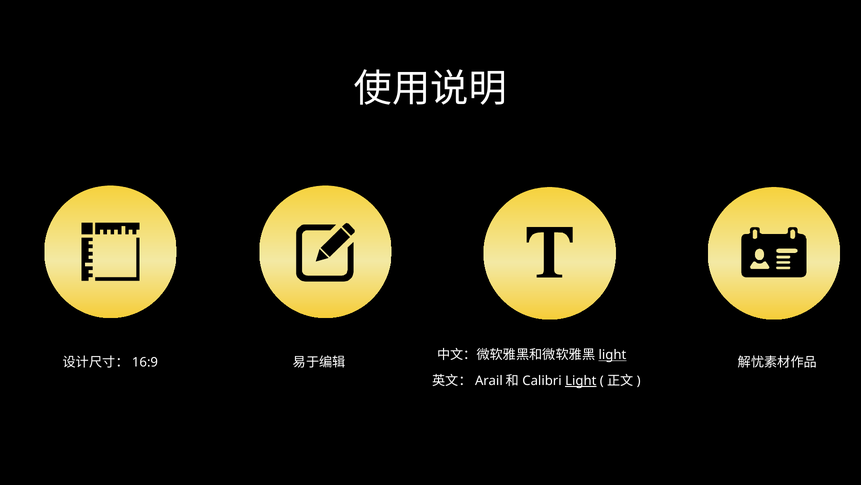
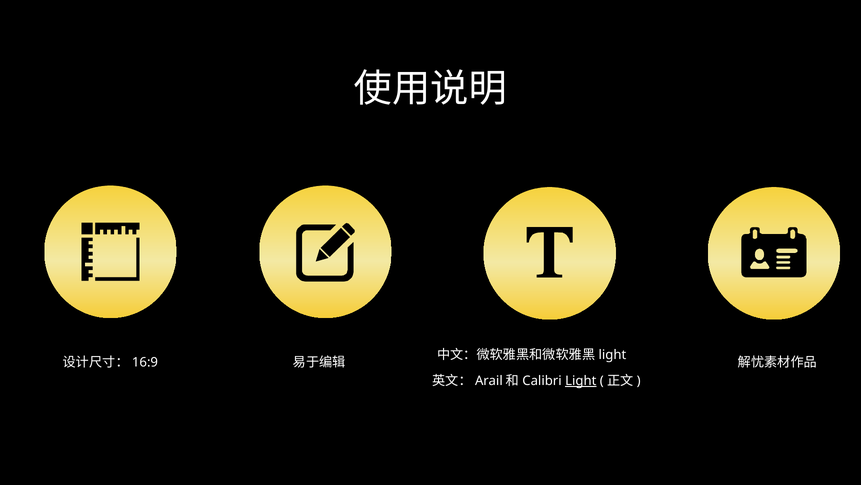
light underline: present -> none (612, 355)
